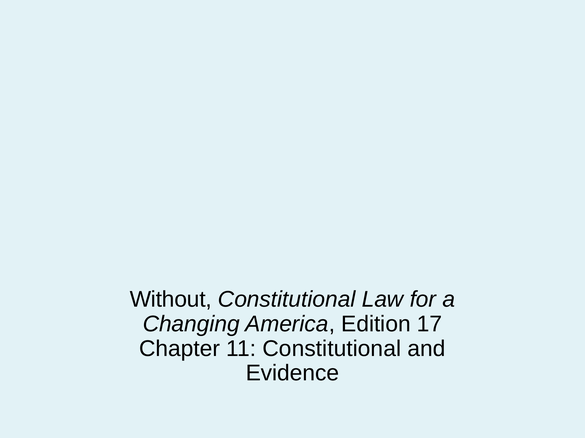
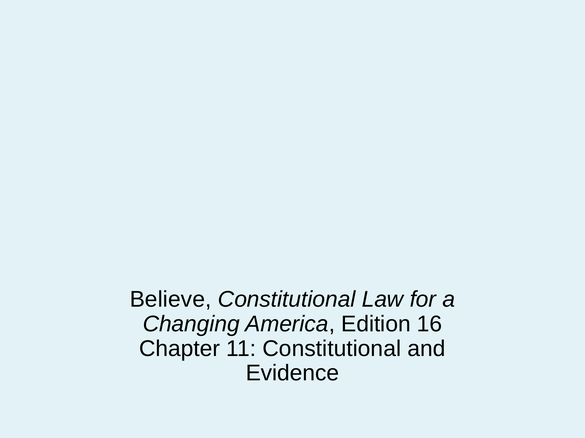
Without: Without -> Believe (171, 300)
17: 17 -> 16 (430, 325)
